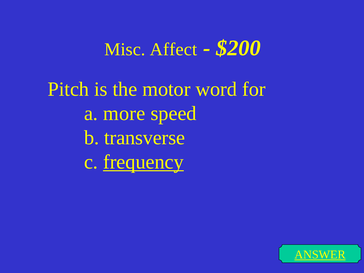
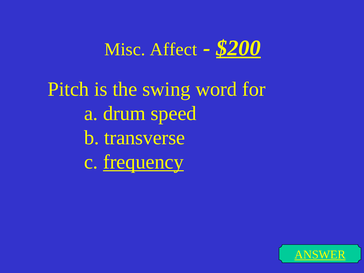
$200 underline: none -> present (238, 48)
motor: motor -> swing (166, 89)
more: more -> drum (124, 114)
